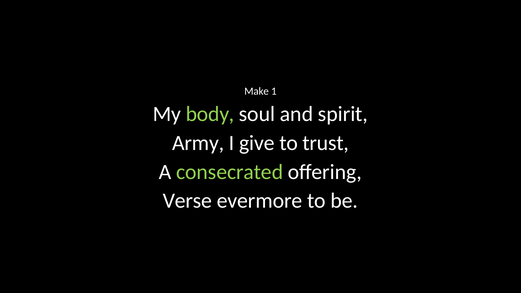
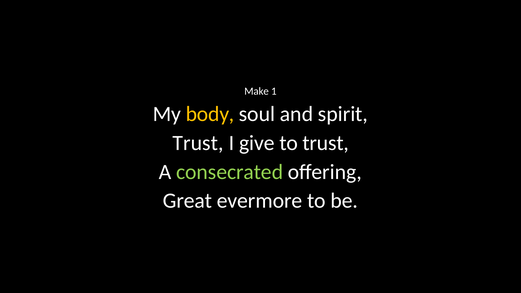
body colour: light green -> yellow (210, 114)
Army: Army -> Trust (198, 143)
Verse: Verse -> Great (187, 201)
